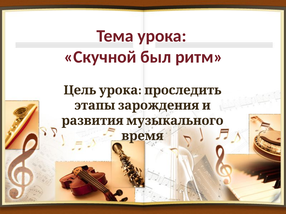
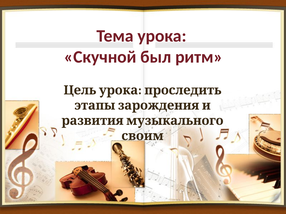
время: время -> своим (142, 136)
